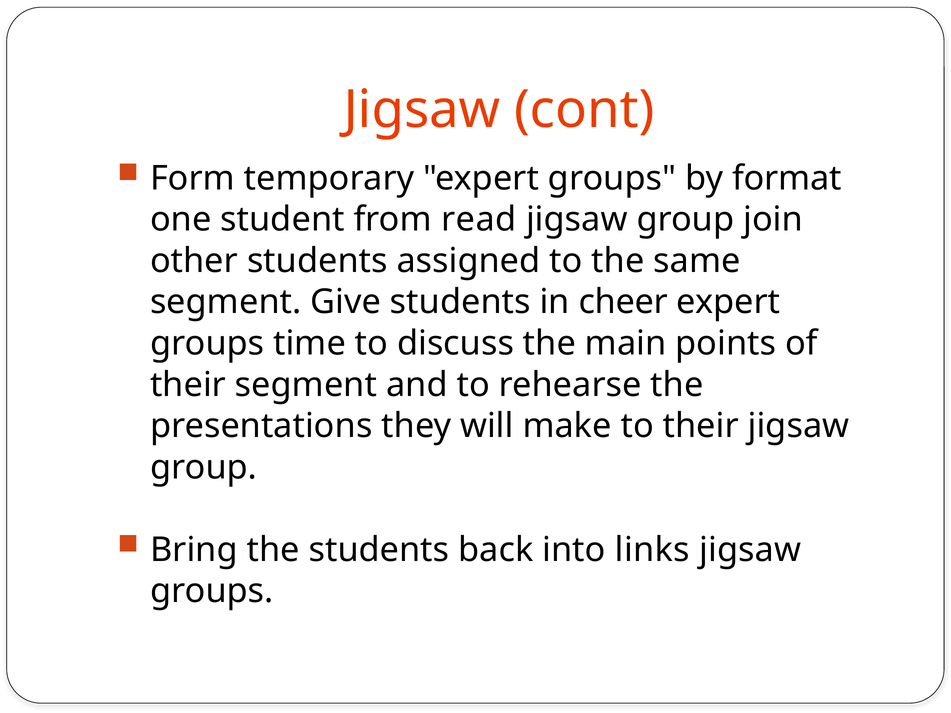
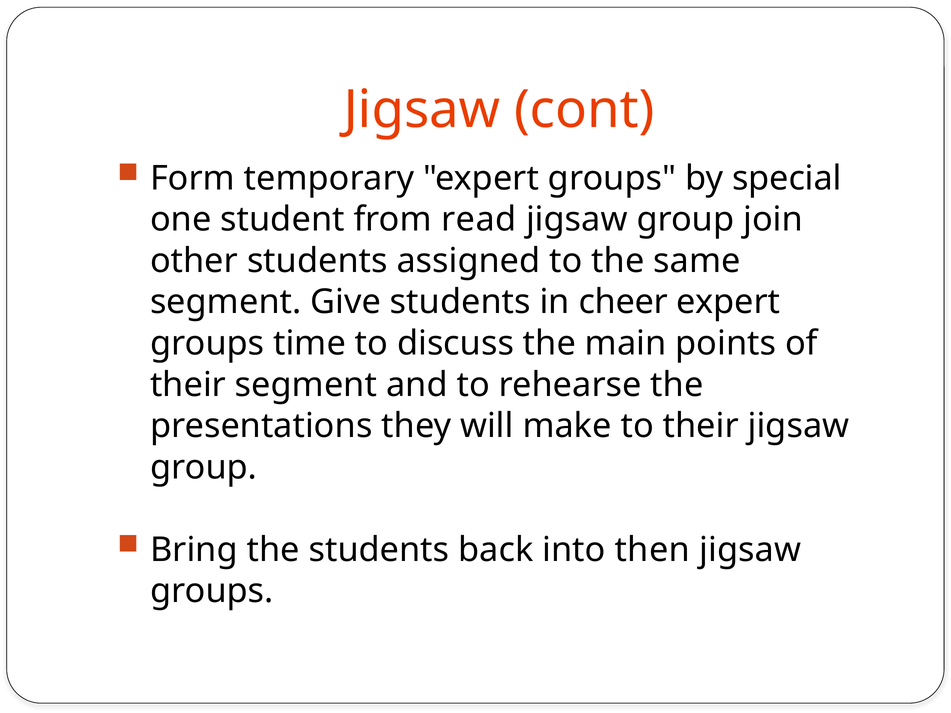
format: format -> special (787, 178)
links: links -> then (652, 550)
